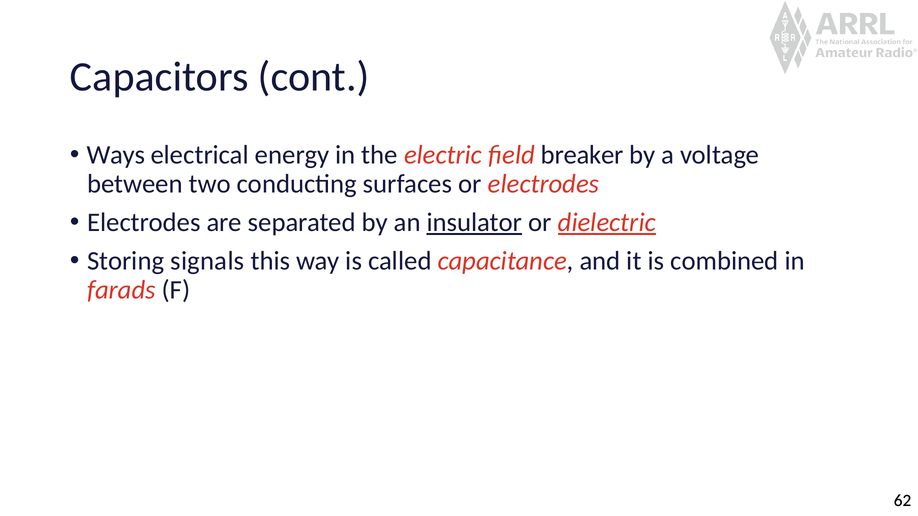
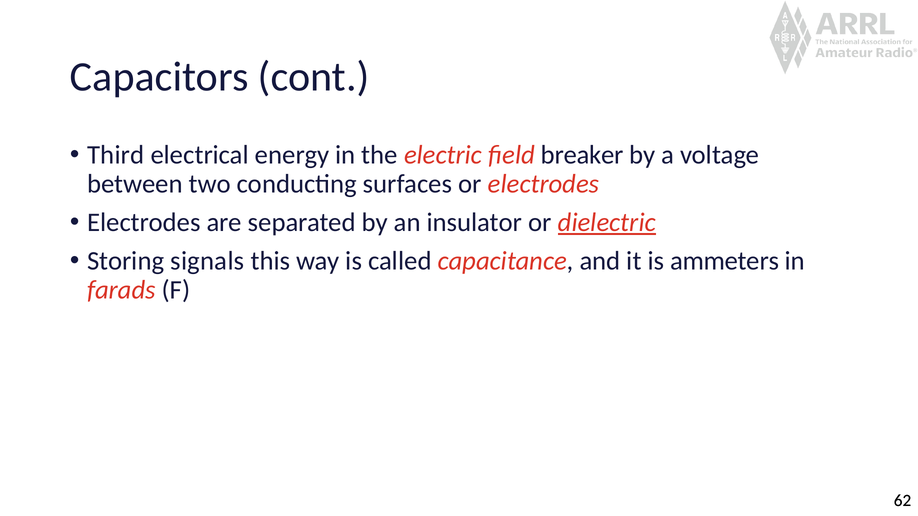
Ways: Ways -> Third (116, 155)
insulator underline: present -> none (474, 223)
combined: combined -> ammeters (725, 261)
